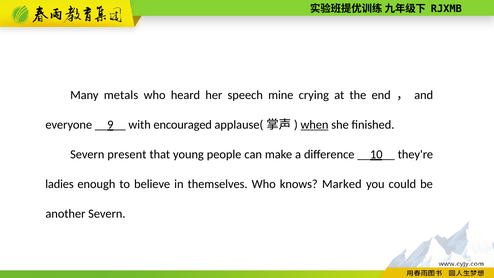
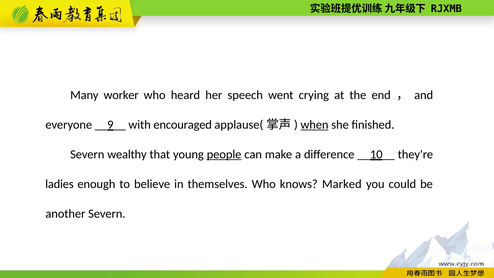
metals: metals -> worker (121, 95)
mine: mine -> went (281, 95)
present: present -> wealthy (127, 154)
people underline: none -> present (224, 154)
